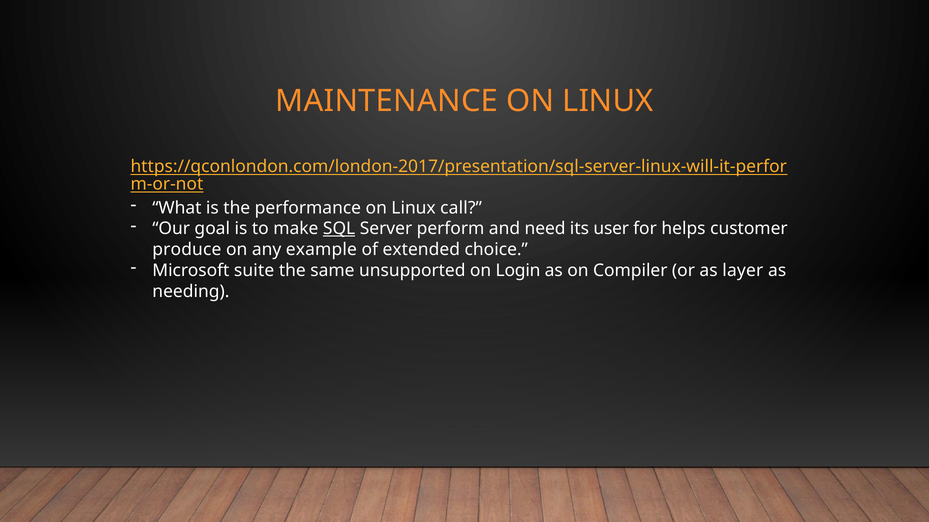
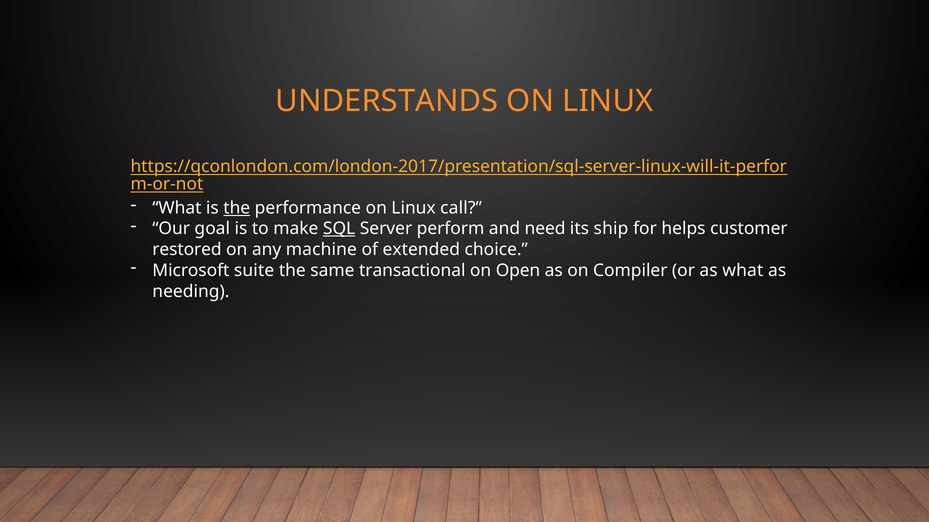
MAINTENANCE: MAINTENANCE -> UNDERSTANDS (387, 101)
the underline: none -> present (237, 208)
user: user -> ship (611, 229)
produce: produce -> restored (187, 250)
example: example -> machine (321, 250)
unsupported: unsupported -> transactional (412, 271)
Login: Login -> Open (518, 271)
as layer: layer -> what (743, 271)
